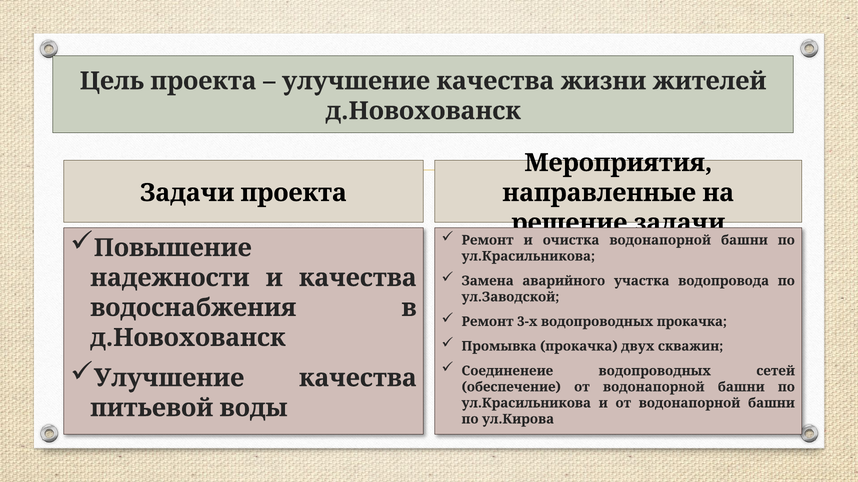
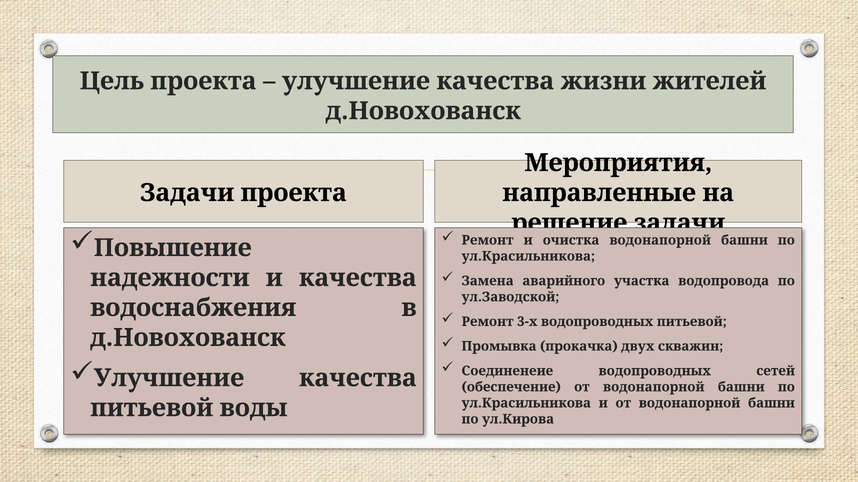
водопроводных прокачка: прокачка -> питьевой (692, 322)
